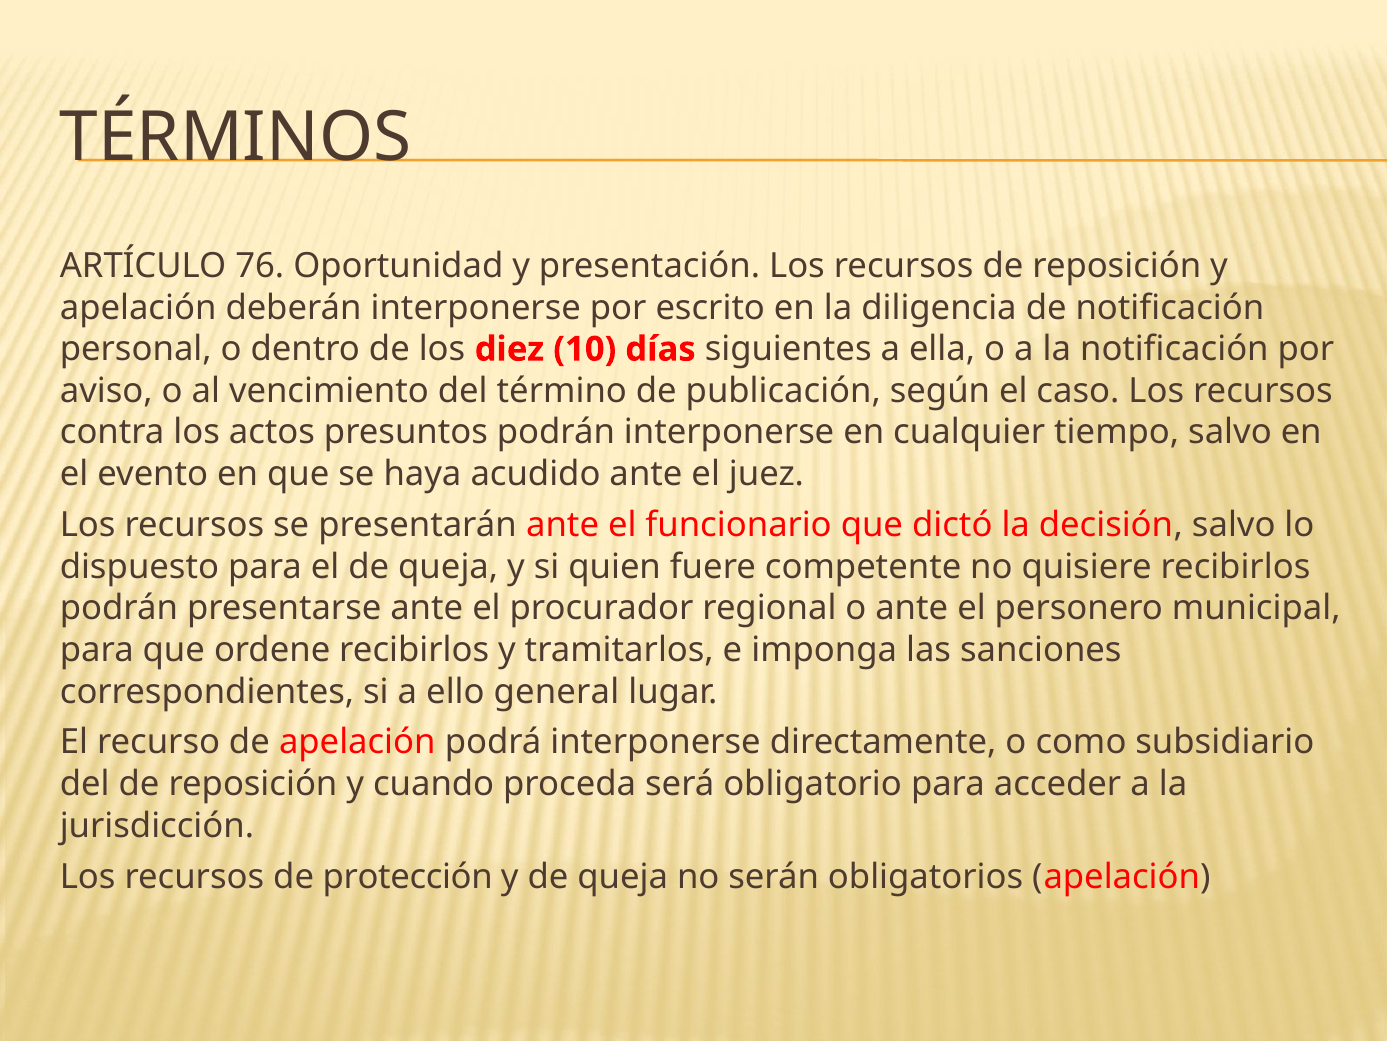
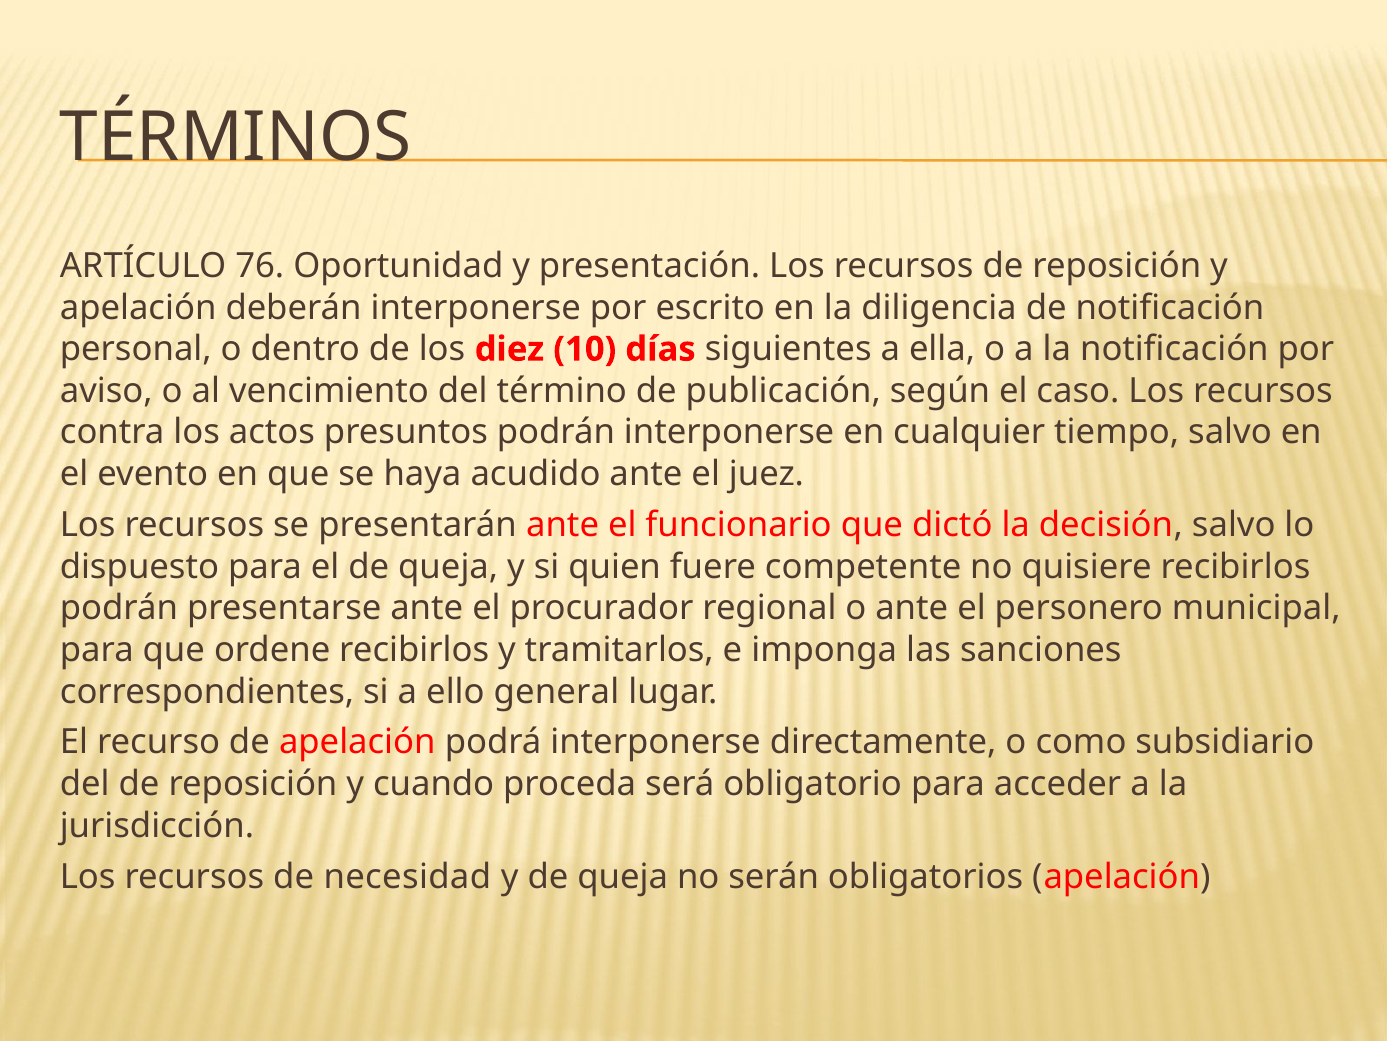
protección: protección -> necesidad (407, 876)
